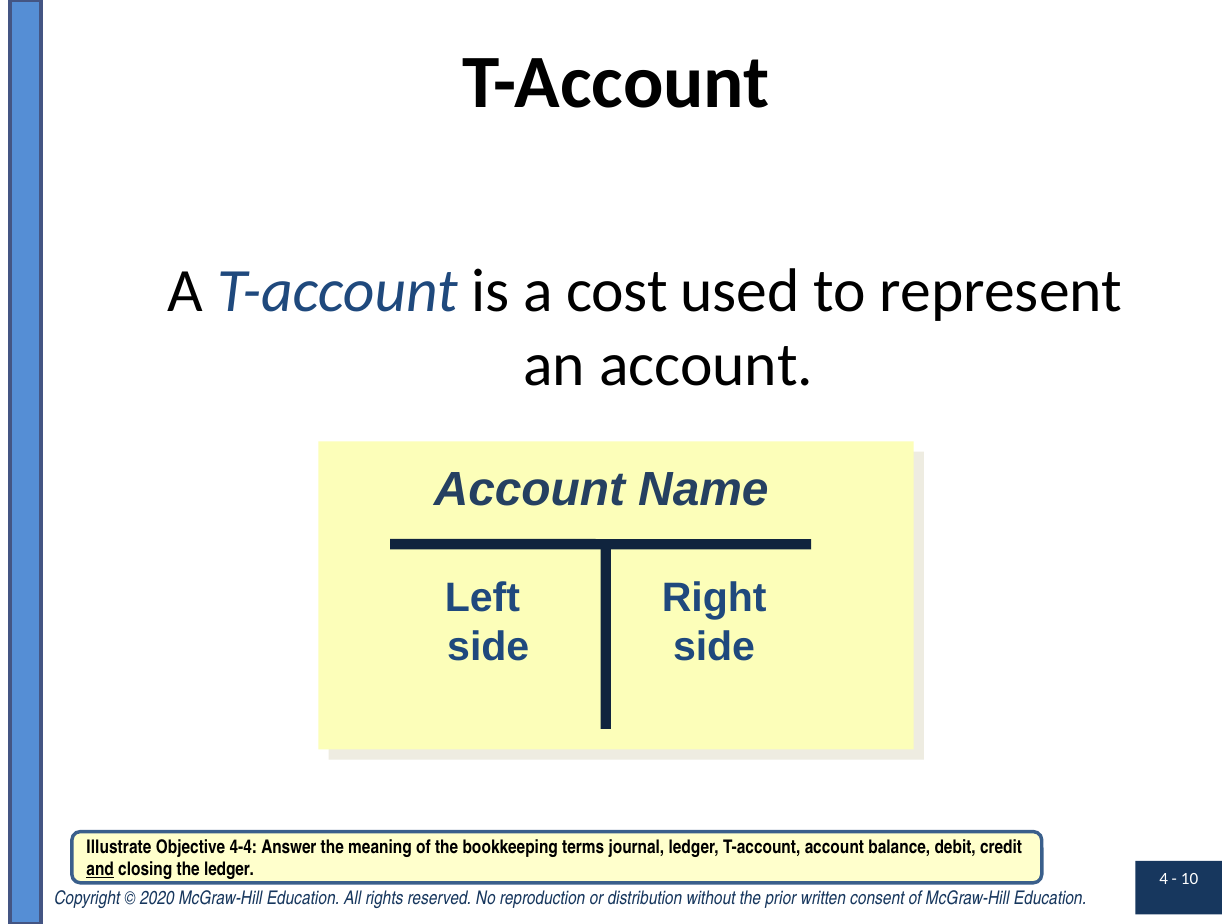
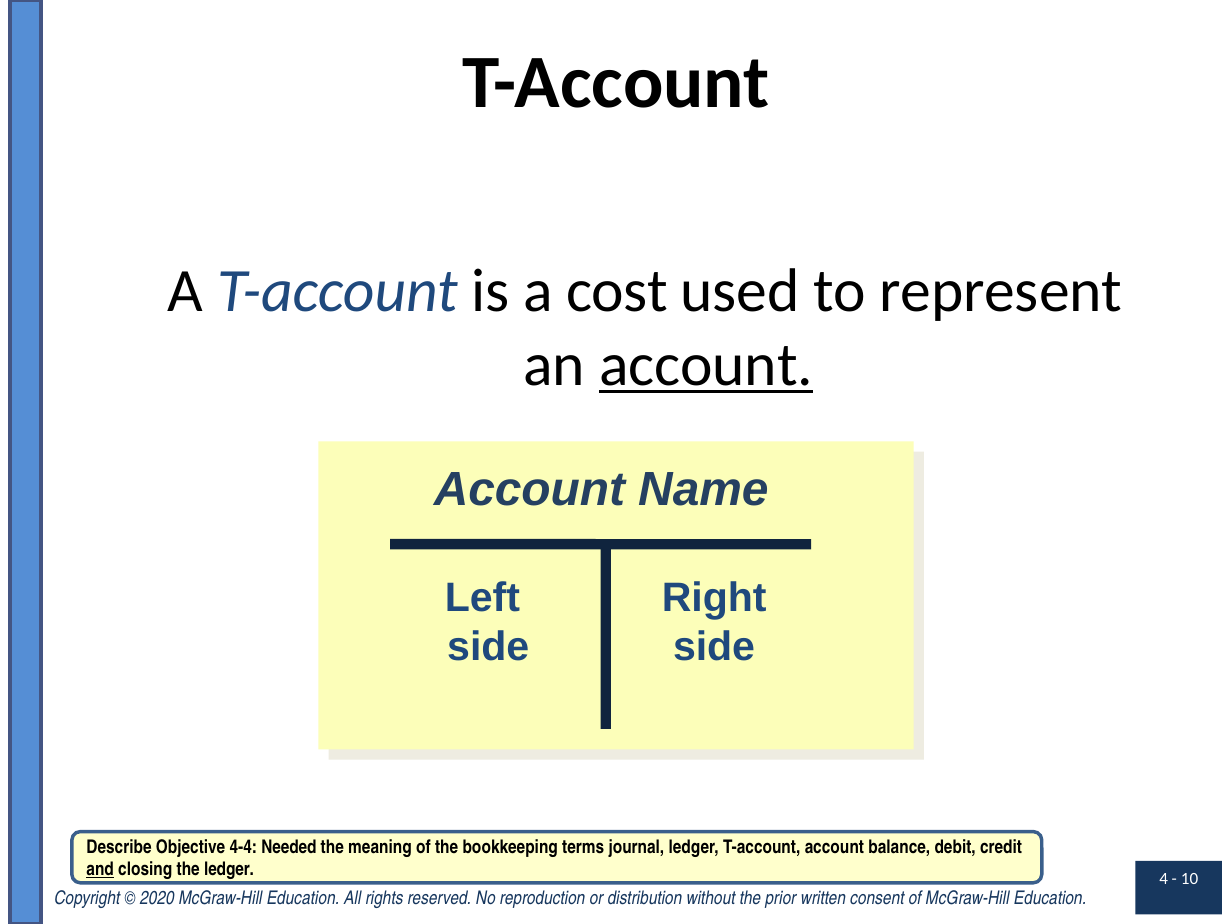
account underline: none -> present (706, 365)
Illustrate: Illustrate -> Describe (119, 847)
Answer: Answer -> Needed (289, 847)
